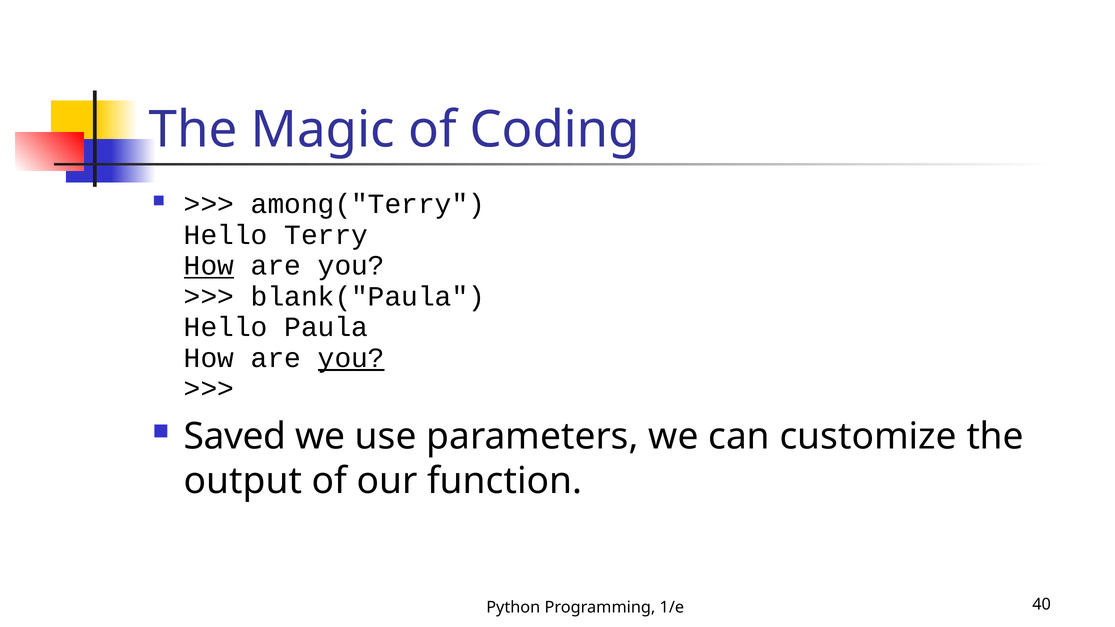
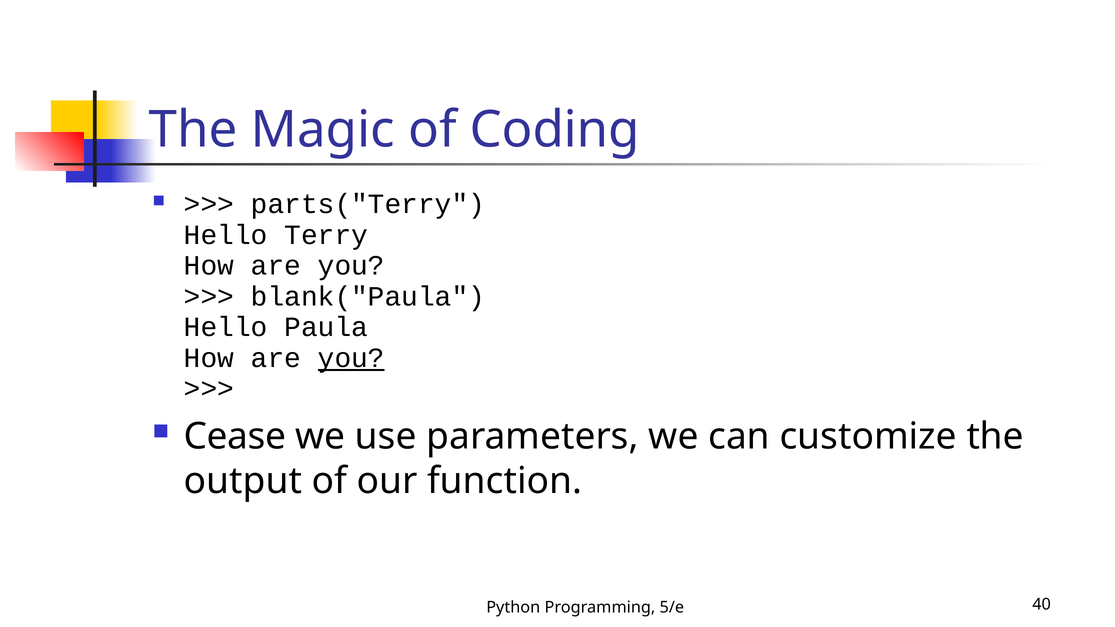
among("Terry: among("Terry -> parts("Terry (368, 204)
How underline: present -> none (209, 266)
Saved: Saved -> Cease (235, 437)
1/e: 1/e -> 5/e (672, 607)
